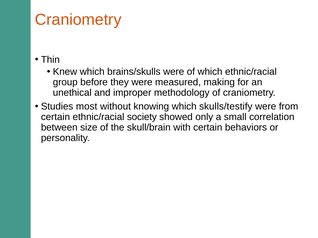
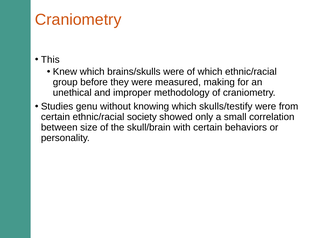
Thin: Thin -> This (50, 60)
most: most -> genu (87, 107)
